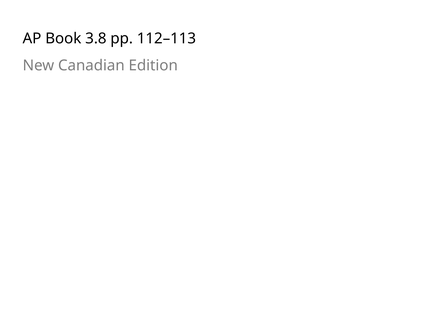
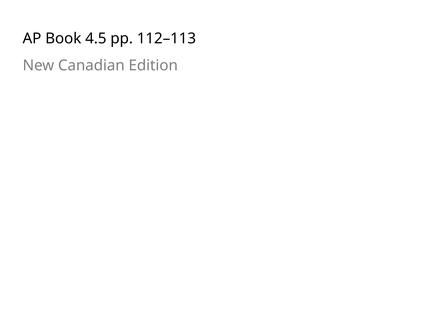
3.8: 3.8 -> 4.5 (96, 38)
